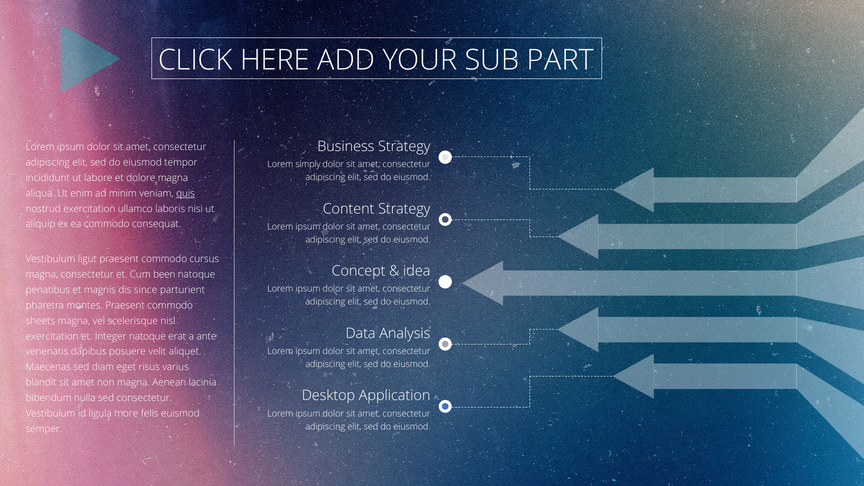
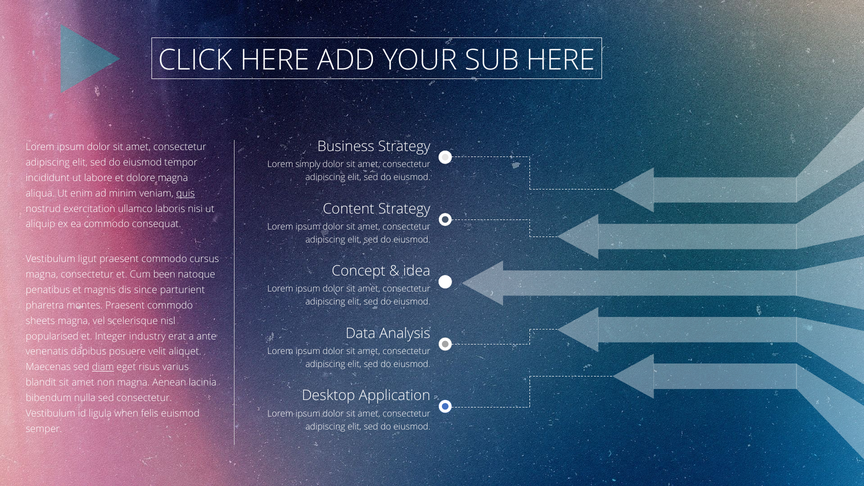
SUB PART: PART -> HERE (561, 60)
exercitation: exercitation -> popularised (52, 336)
Integer natoque: natoque -> industry (147, 336)
diam underline: none -> present (103, 367)
more: more -> when (126, 413)
